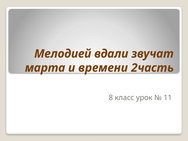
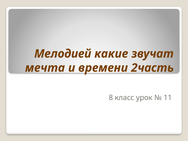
вдали: вдали -> какие (111, 54)
марта: марта -> мечта (45, 68)
